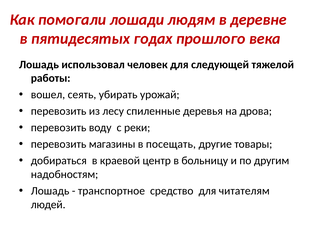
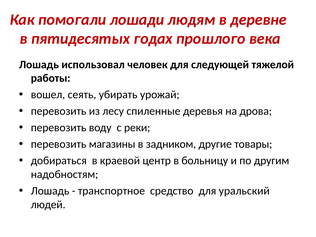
посещать: посещать -> задником (171, 144)
читателям: читателям -> уральский (244, 191)
